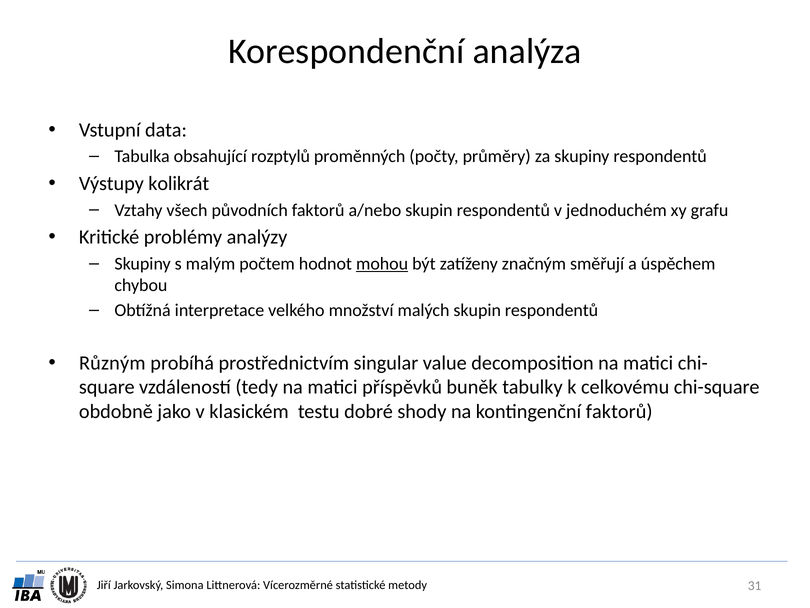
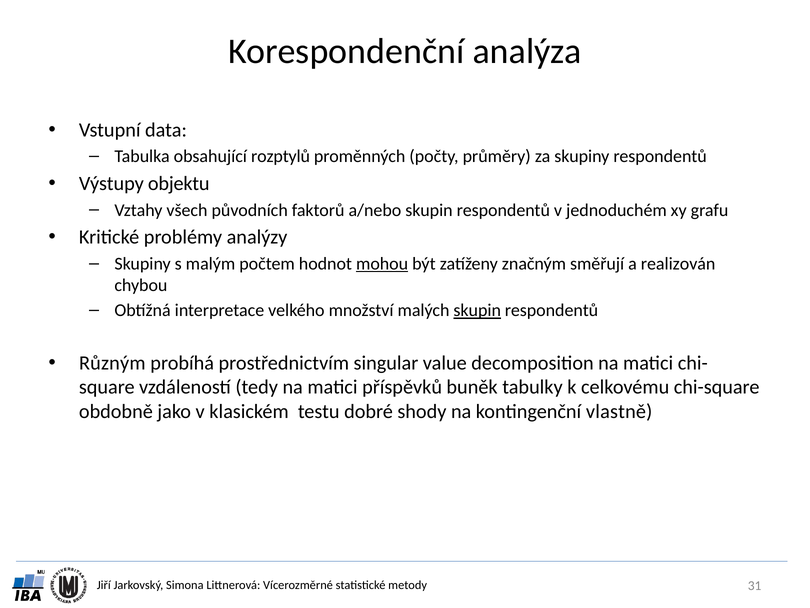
kolikrát: kolikrát -> objektu (179, 184)
úspěchem: úspěchem -> realizován (678, 263)
skupin underline: none -> present (477, 310)
kontingenční faktorů: faktorů -> vlastně (619, 411)
